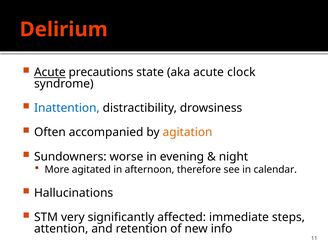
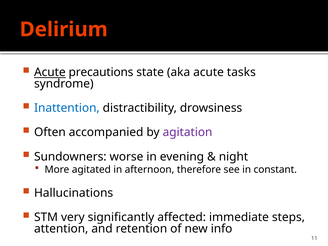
clock: clock -> tasks (241, 72)
agitation colour: orange -> purple (188, 132)
calendar: calendar -> constant (275, 170)
